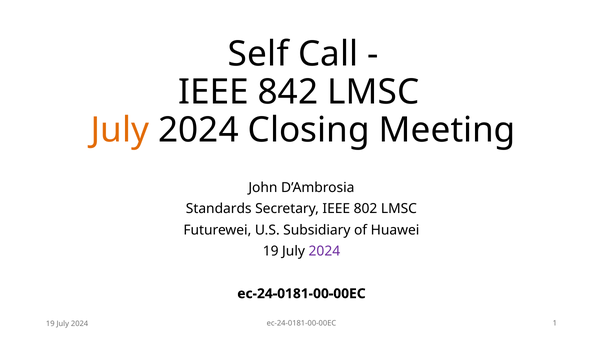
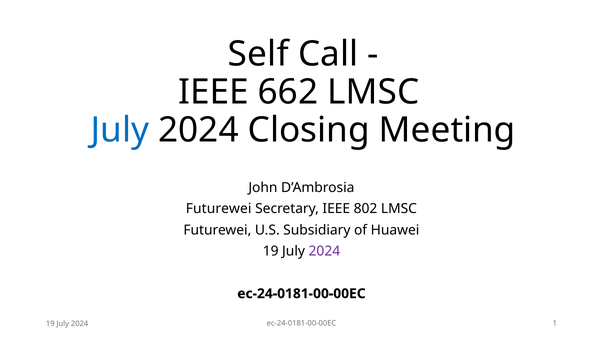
842: 842 -> 662 (288, 92)
July colour: orange -> blue (120, 130)
Standards: Standards -> Futurewei (219, 209)
